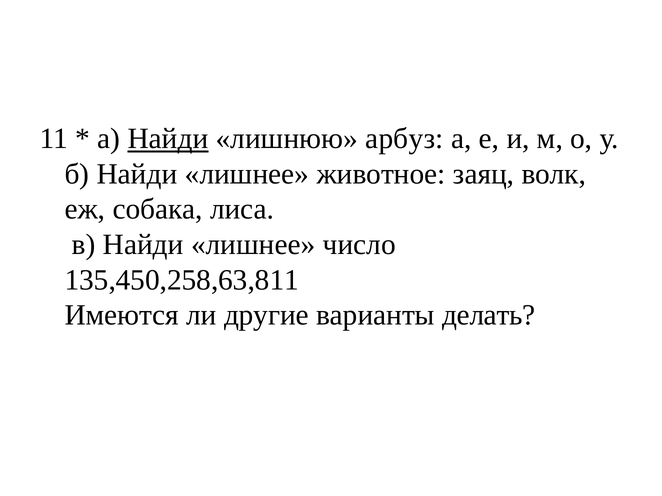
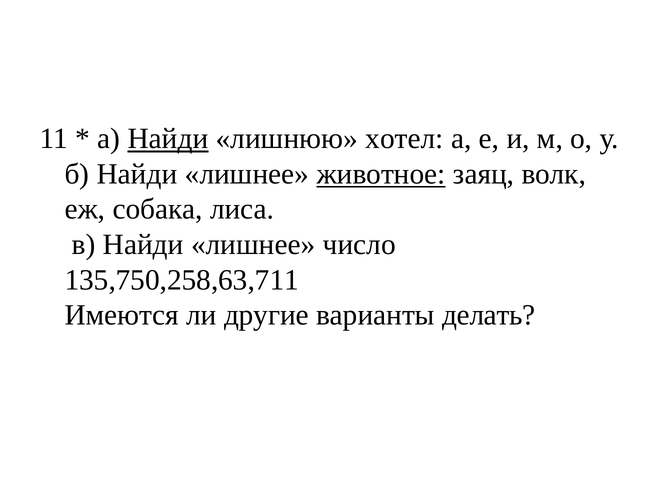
арбуз: арбуз -> хотел (405, 139)
животное underline: none -> present (381, 174)
135,450,258,63,811: 135,450,258,63,811 -> 135,750,258,63,711 (182, 280)
